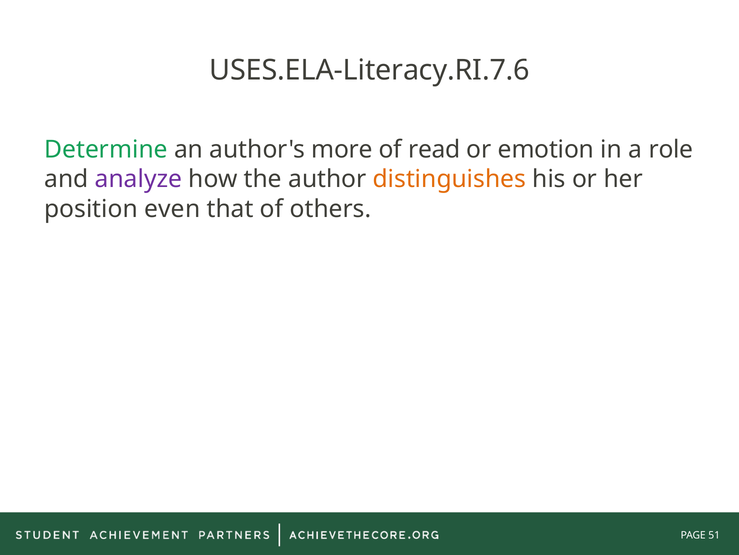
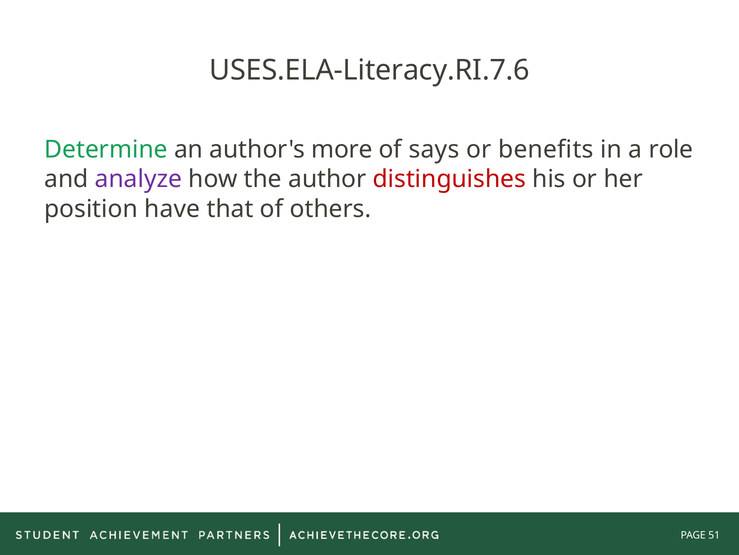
read: read -> says (434, 150)
emotion: emotion -> benefits (546, 150)
distinguishes colour: orange -> red (449, 179)
even: even -> have (172, 209)
